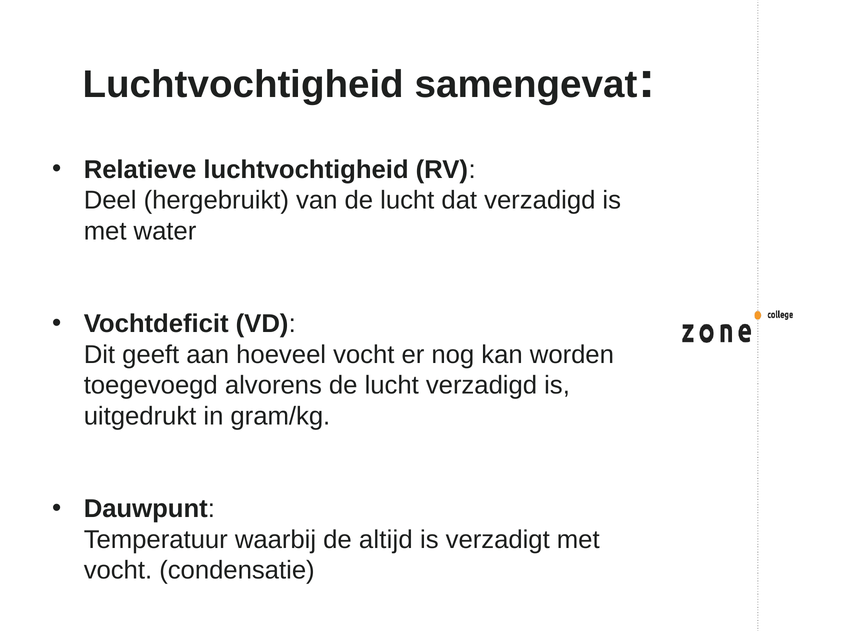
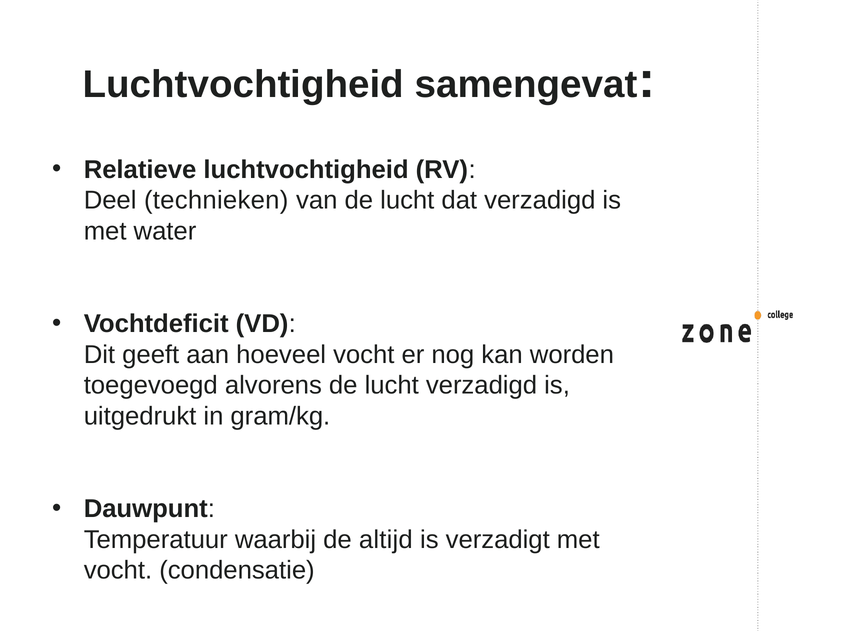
hergebruikt: hergebruikt -> technieken (216, 201)
